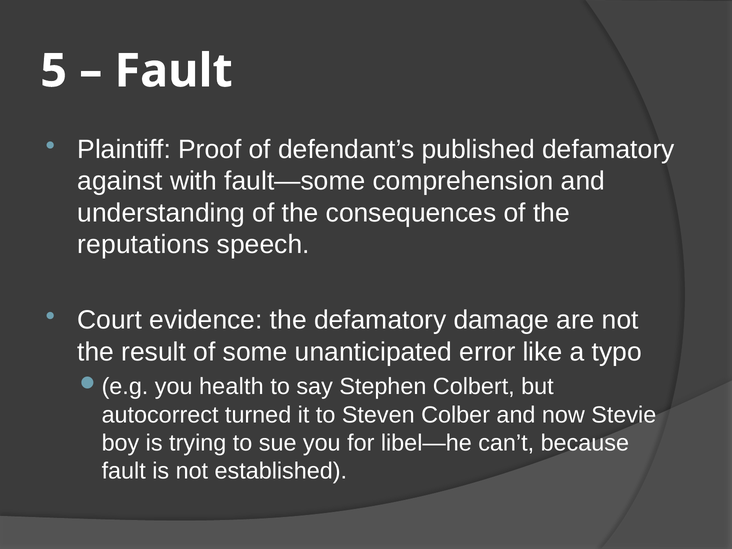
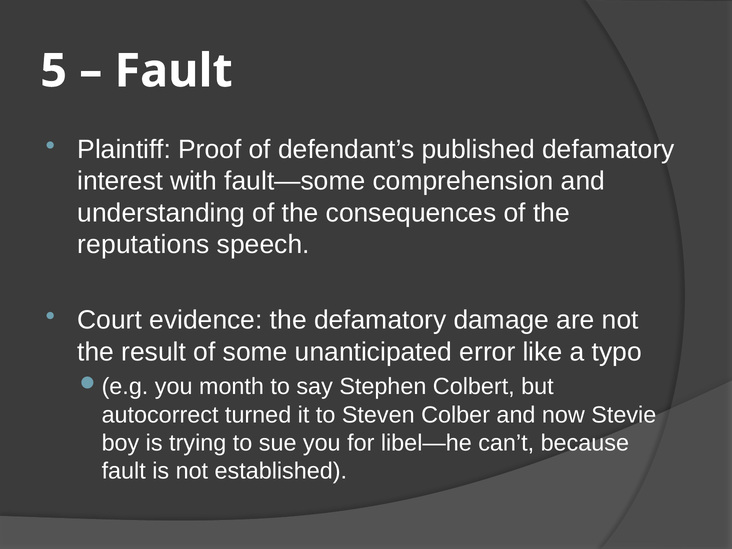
against: against -> interest (120, 181)
health: health -> month (231, 387)
